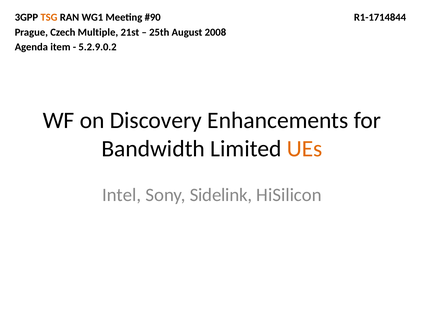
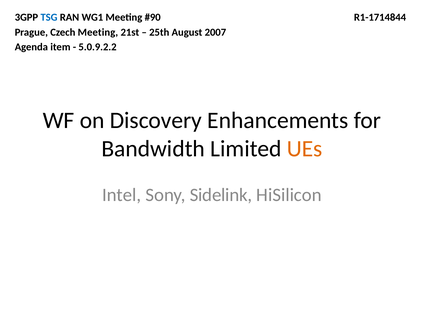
TSG colour: orange -> blue (49, 17)
Czech Multiple: Multiple -> Meeting (98, 32)
2008: 2008 -> 2007 (215, 32)
5.2.9.0.2: 5.2.9.0.2 -> 5.0.9.2.2 (98, 47)
